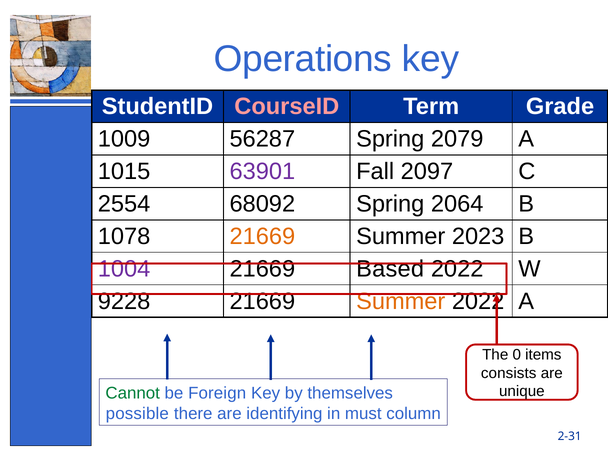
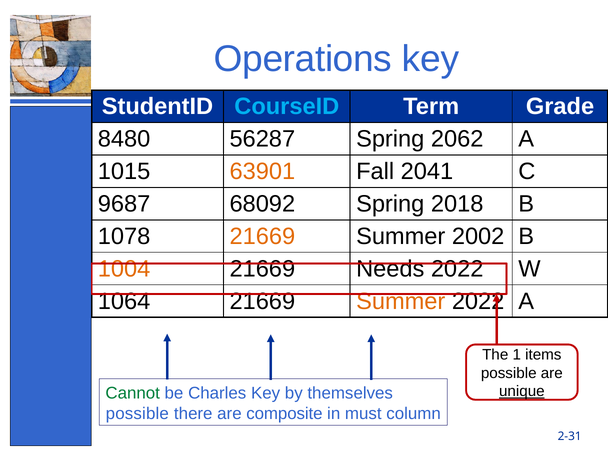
CourseID colour: pink -> light blue (287, 107)
1009: 1009 -> 8480 (124, 139)
2079: 2079 -> 2062 (457, 139)
63901 colour: purple -> orange (262, 172)
2097: 2097 -> 2041 (427, 172)
2554: 2554 -> 9687 (124, 204)
2064: 2064 -> 2018 (457, 204)
2023: 2023 -> 2002 (478, 237)
1004 colour: purple -> orange (124, 269)
Based: Based -> Needs (390, 269)
9228: 9228 -> 1064 (124, 301)
0: 0 -> 1 (517, 355)
consists: consists -> possible (509, 373)
unique underline: none -> present (522, 391)
Foreign: Foreign -> Charles (217, 393)
identifying: identifying -> composite (284, 413)
